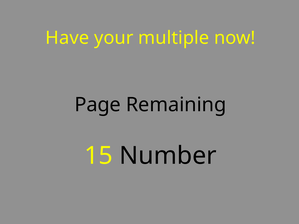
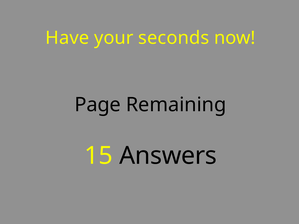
multiple: multiple -> seconds (174, 38)
Number: Number -> Answers (168, 156)
